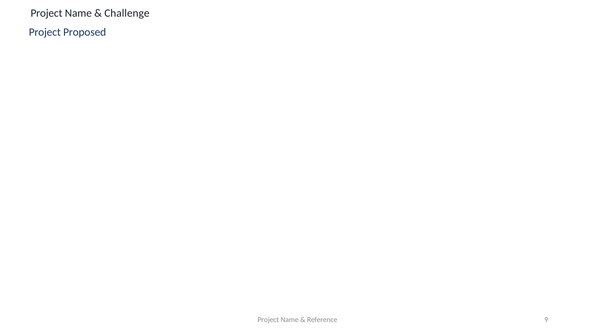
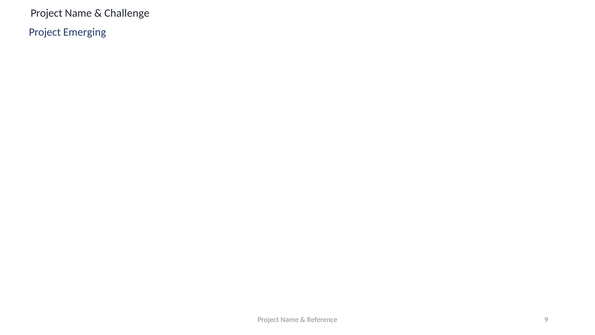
Proposed: Proposed -> Emerging (85, 32)
